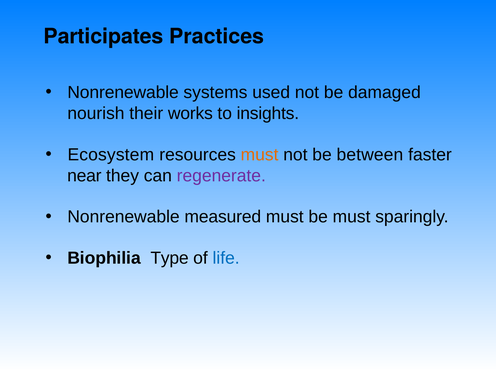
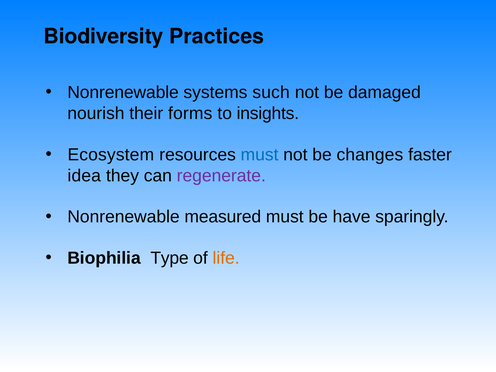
Participates: Participates -> Biodiversity (104, 36)
used: used -> such (271, 92)
works: works -> forms (190, 113)
must colour: orange -> blue (260, 155)
between: between -> changes (370, 155)
near: near -> idea (84, 176)
be must: must -> have (352, 217)
life colour: blue -> orange (226, 258)
